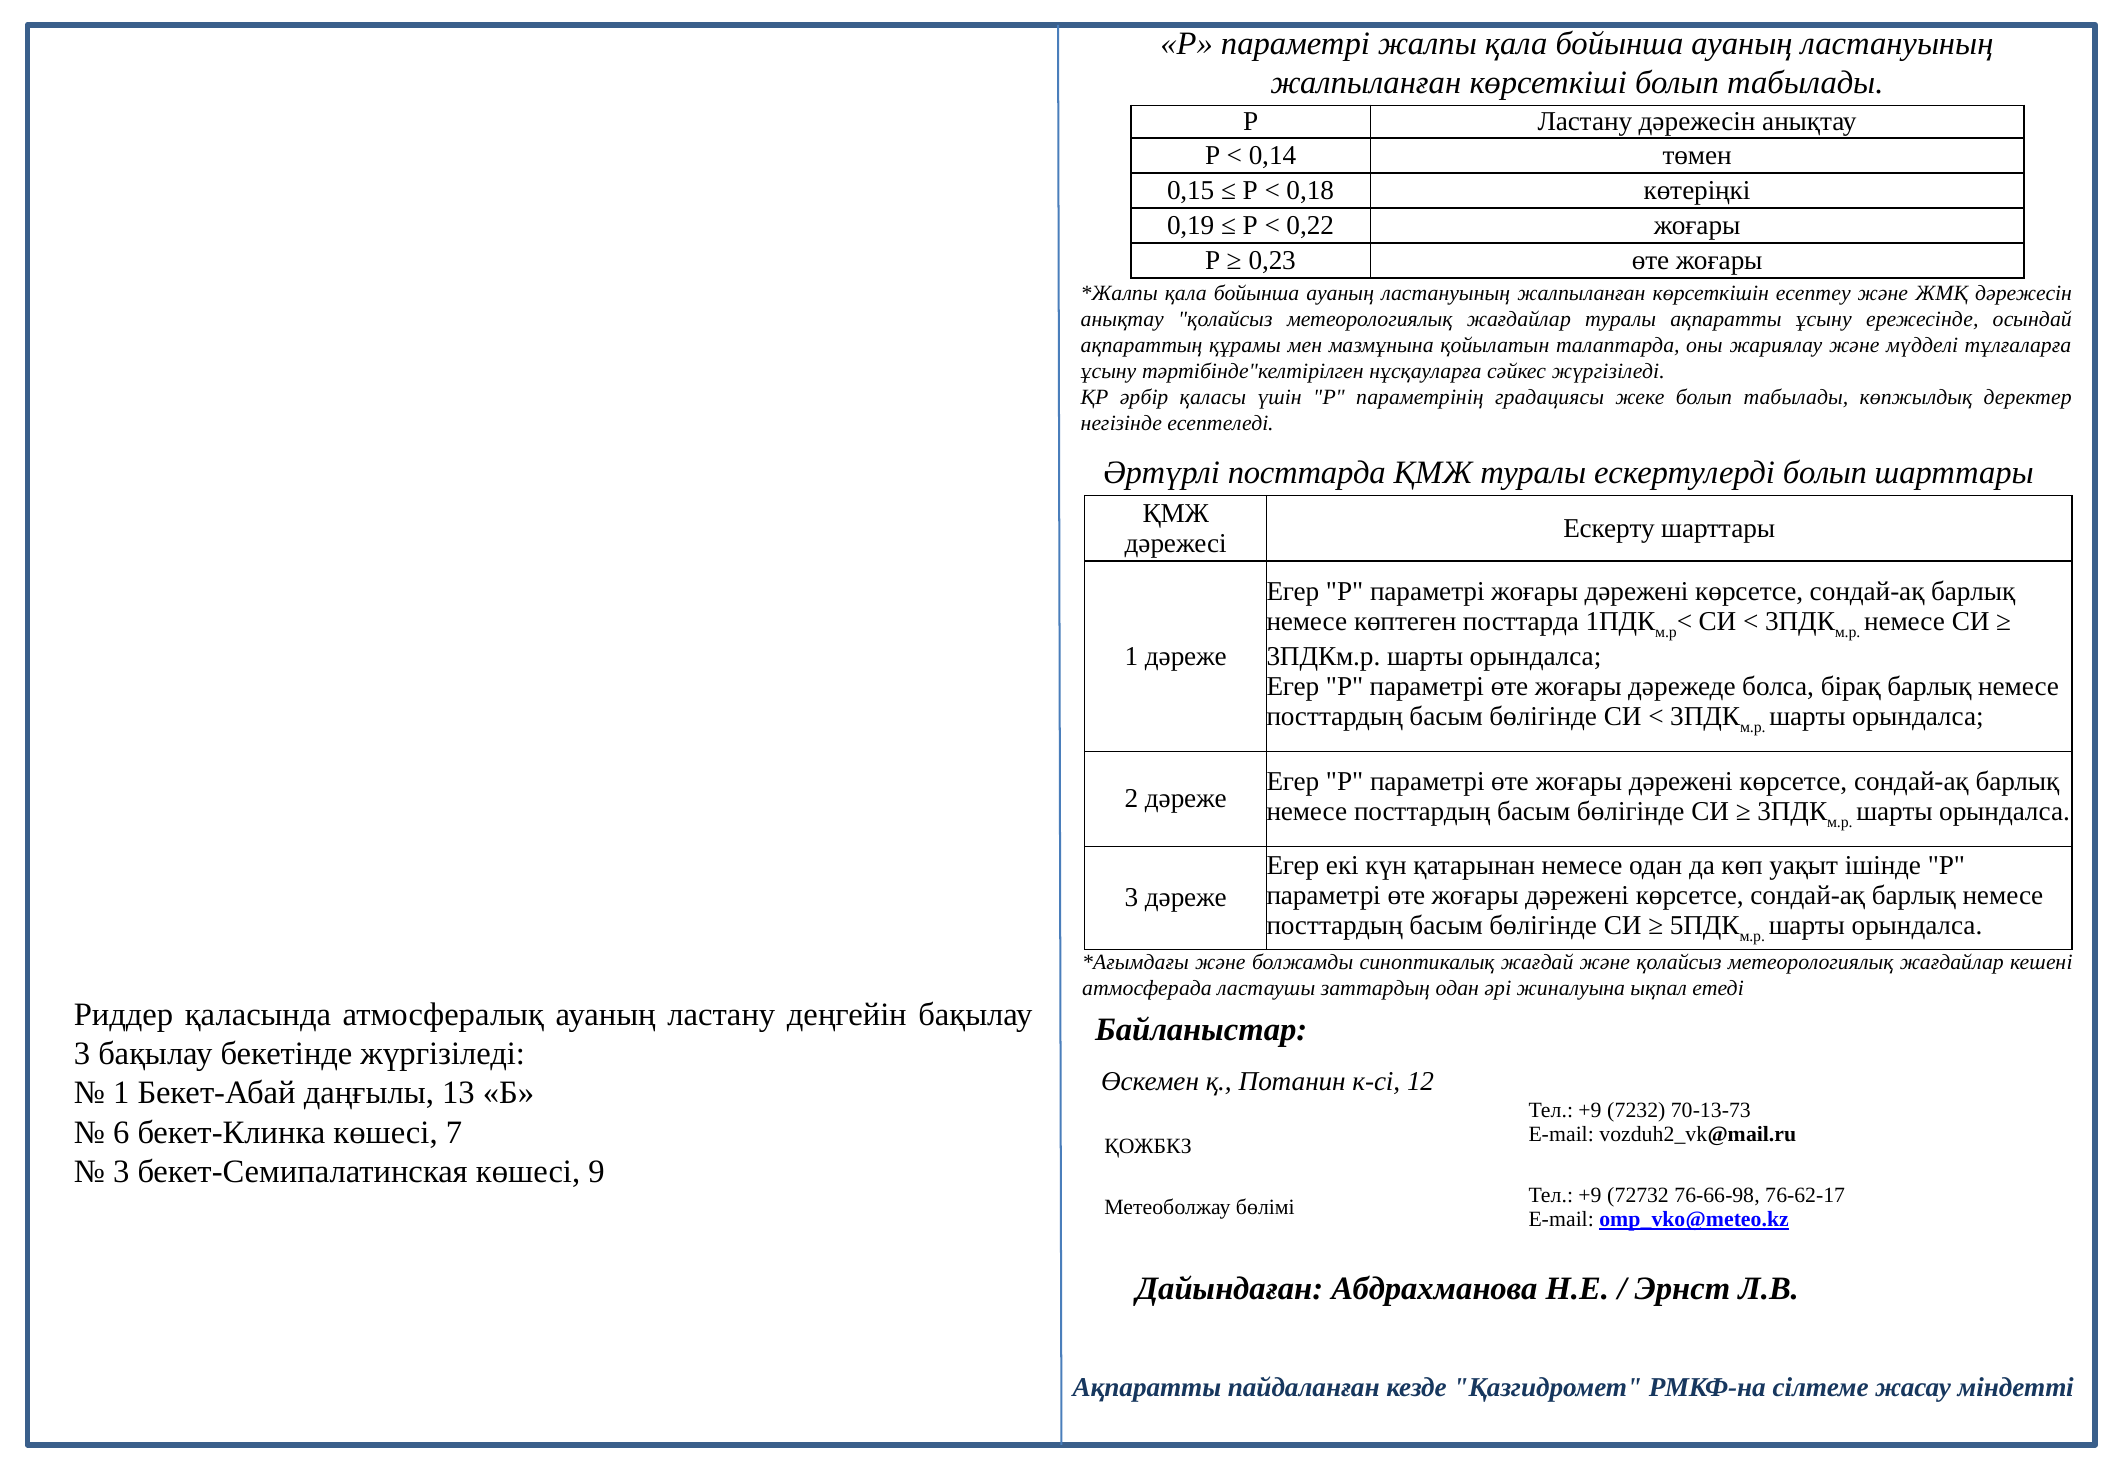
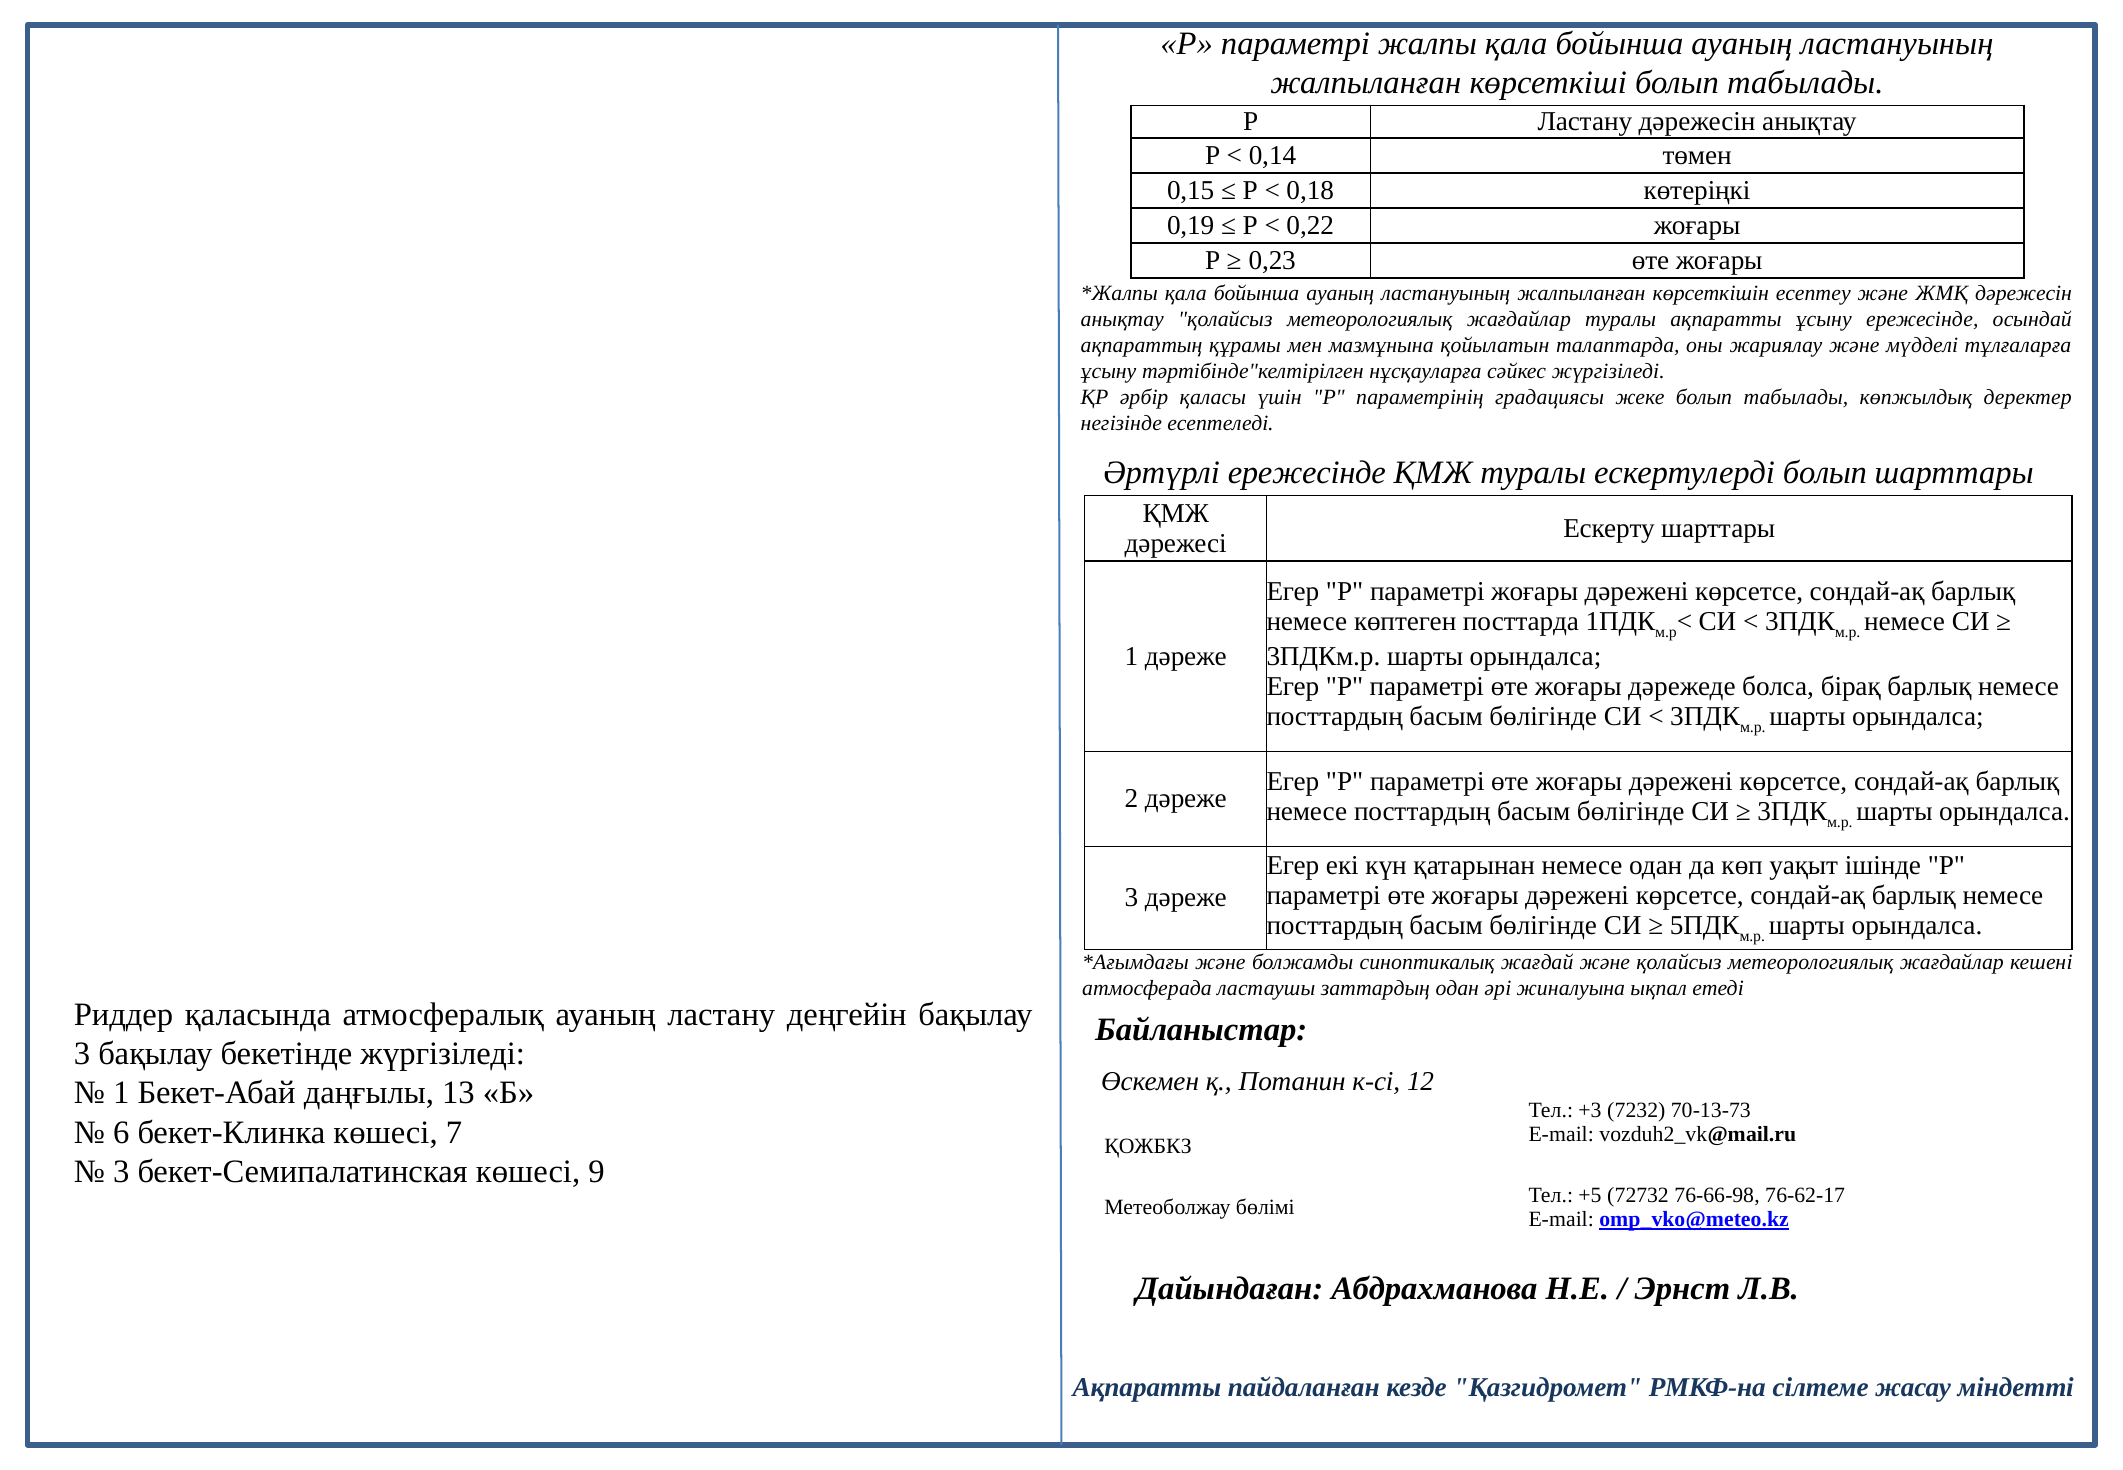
Әртүрлі посттарда: посттарда -> ережесінде (1307, 473)
+9: +9 -> +3 (1590, 1110)
+9: +9 -> +5 (1590, 1195)
